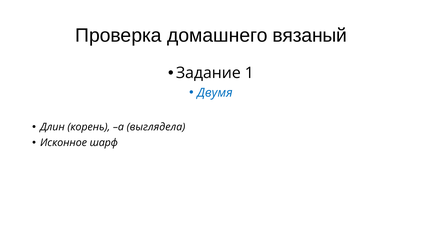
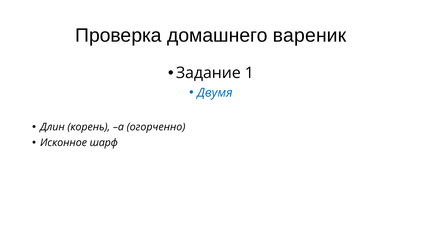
вязаный: вязаный -> вареник (310, 35)
выглядела: выглядела -> огорченно (156, 127)
